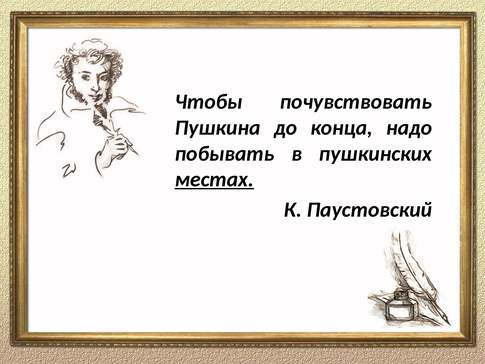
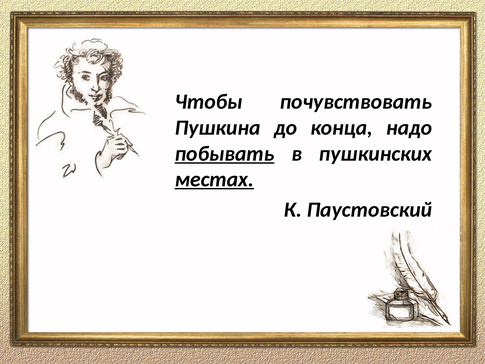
побывать underline: none -> present (225, 153)
